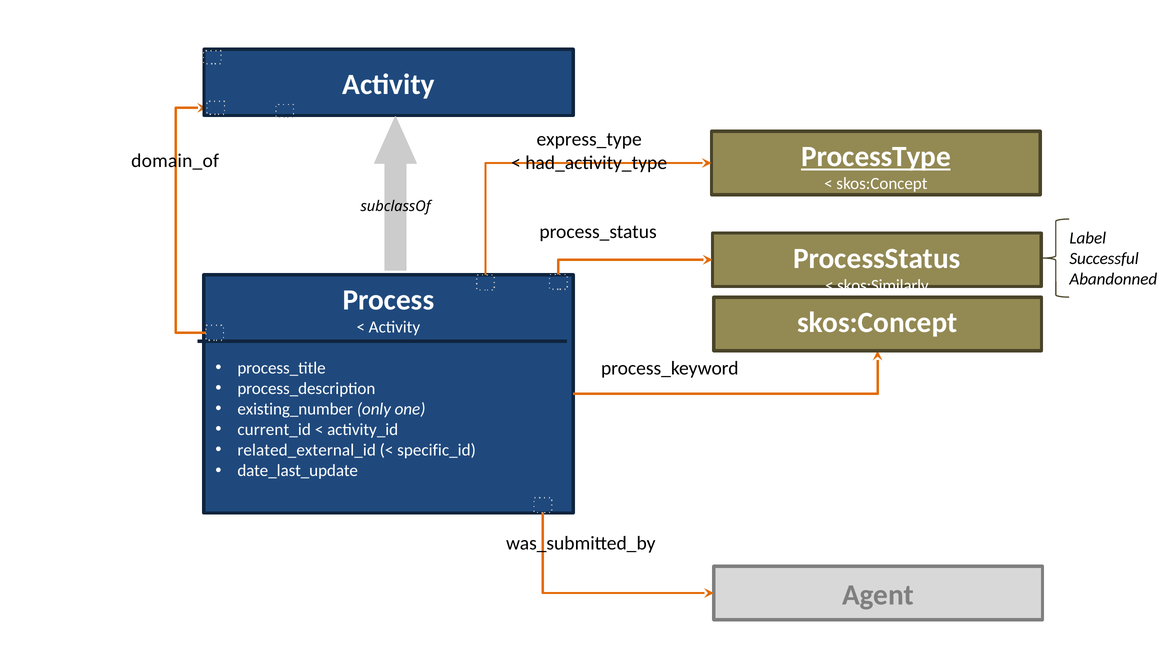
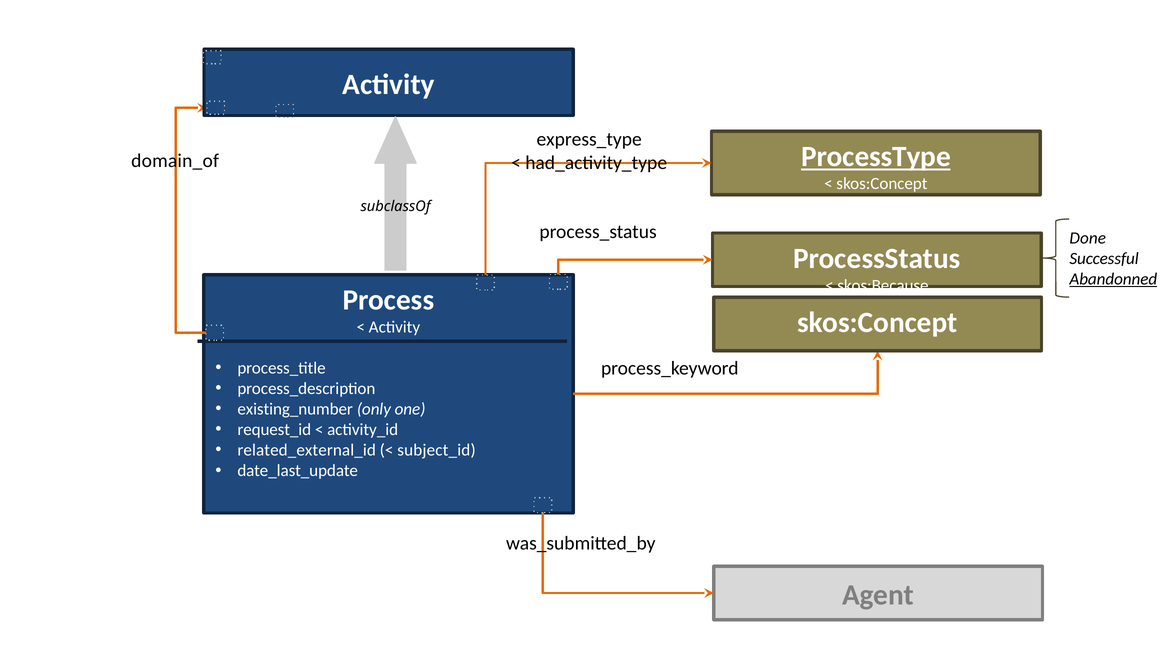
Label: Label -> Done (1088, 238)
Abandonned underline: none -> present (1113, 279)
skos:Similarly: skos:Similarly -> skos:Because (883, 285)
current_id: current_id -> request_id (274, 430)
specific_id: specific_id -> subject_id (436, 450)
